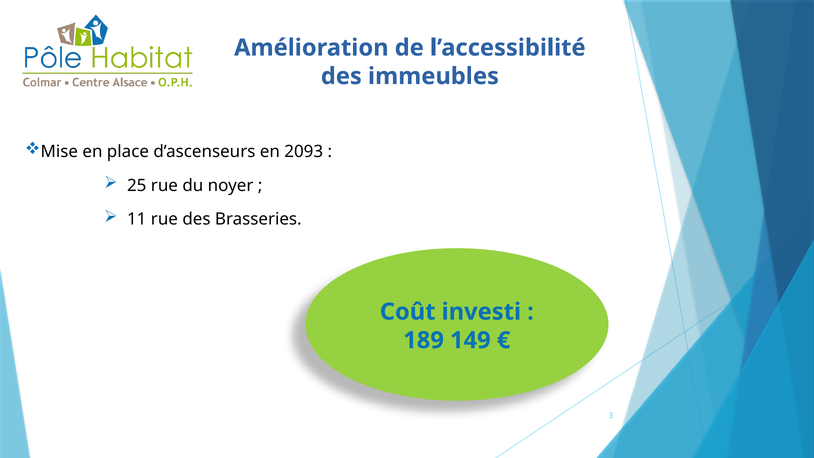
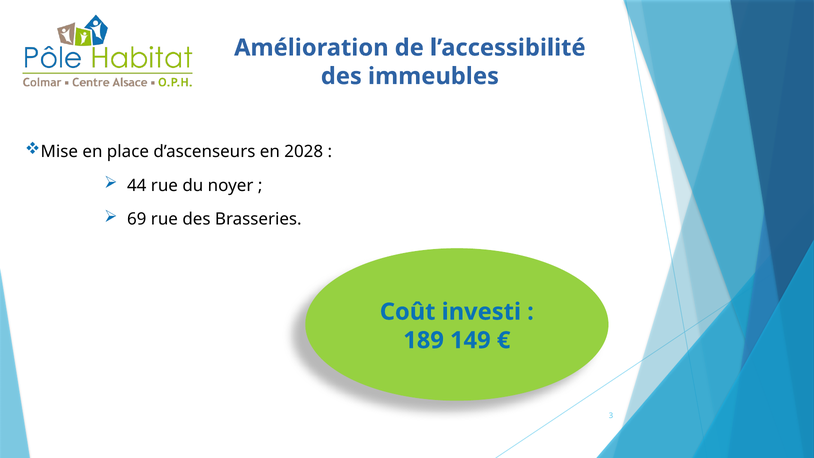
2093: 2093 -> 2028 (304, 151)
25: 25 -> 44 (137, 185)
11: 11 -> 69 (137, 219)
